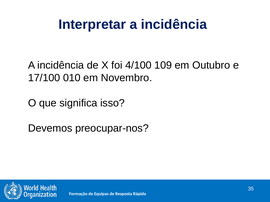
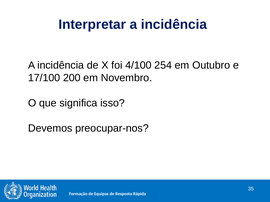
109: 109 -> 254 (163, 65)
010: 010 -> 200 (72, 78)
